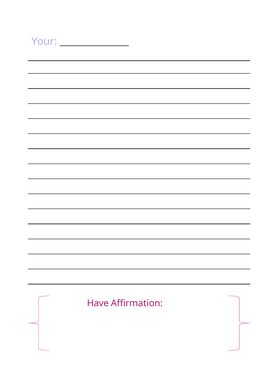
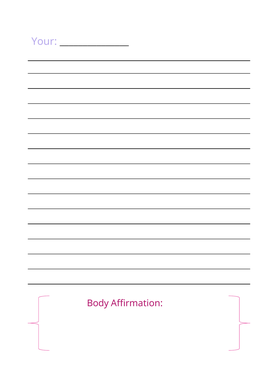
Have: Have -> Body (98, 303)
